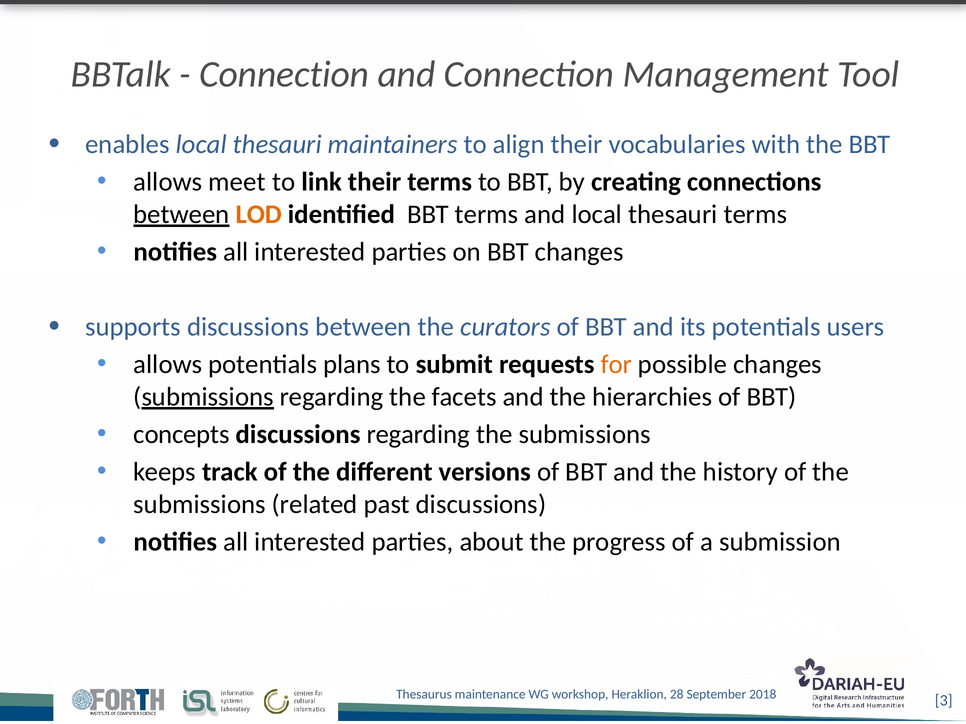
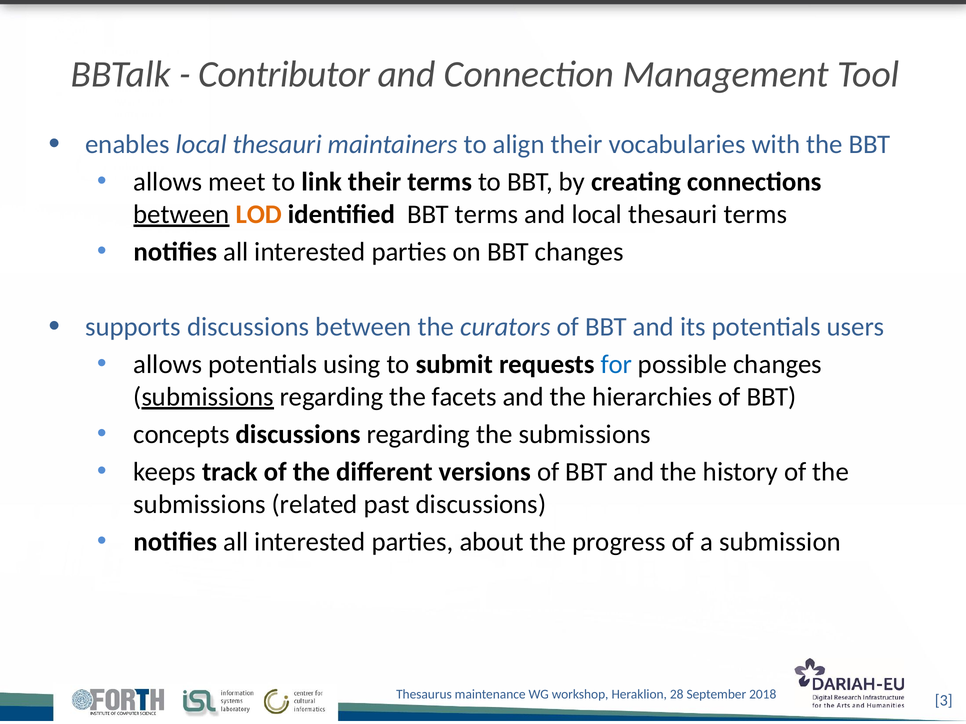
Connection: Connection -> Contributor (284, 74)
plans: plans -> using (352, 365)
for colour: orange -> blue (616, 365)
